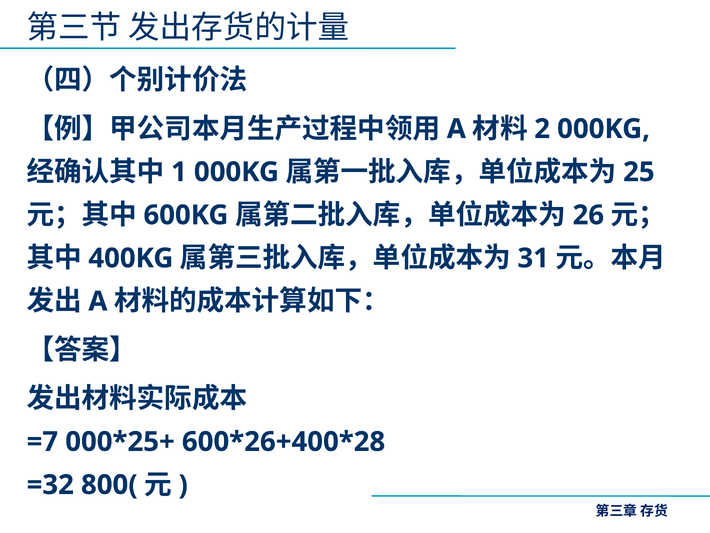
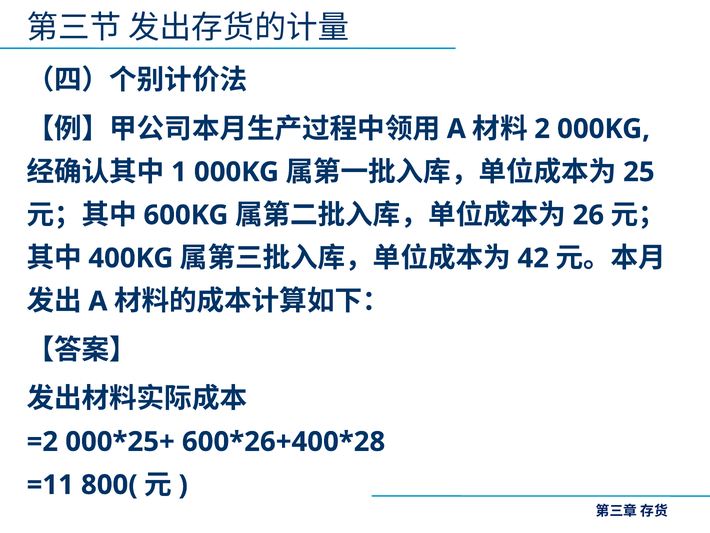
31: 31 -> 42 (533, 258)
=7: =7 -> =2 (42, 441)
=32: =32 -> =11 (50, 484)
